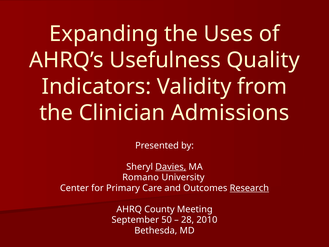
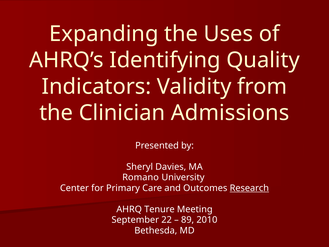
Usefulness: Usefulness -> Identifying (165, 60)
Davies underline: present -> none (171, 167)
County: County -> Tenure (159, 209)
50: 50 -> 22 (167, 220)
28: 28 -> 89 (188, 220)
